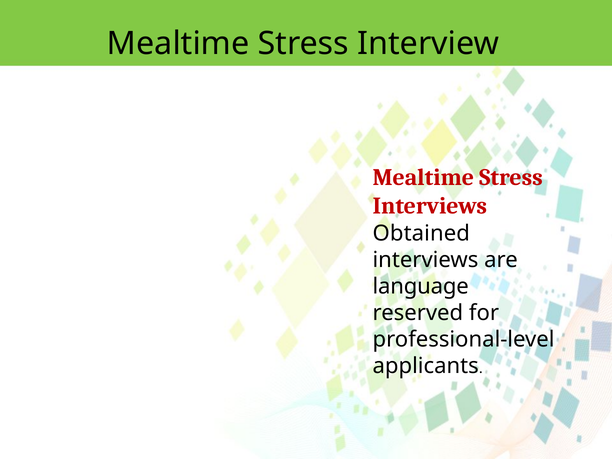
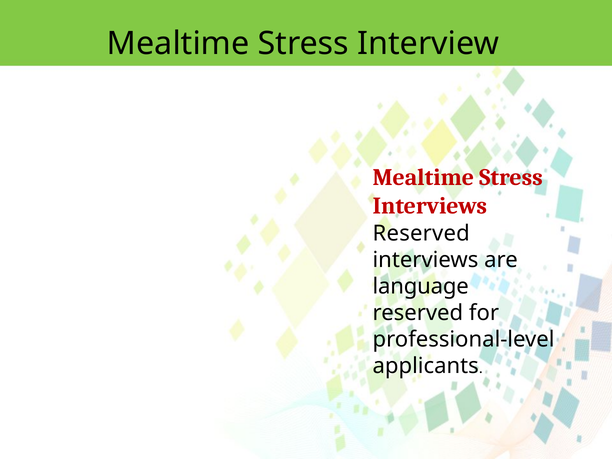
Obtained: Obtained -> Reserved (421, 233)
